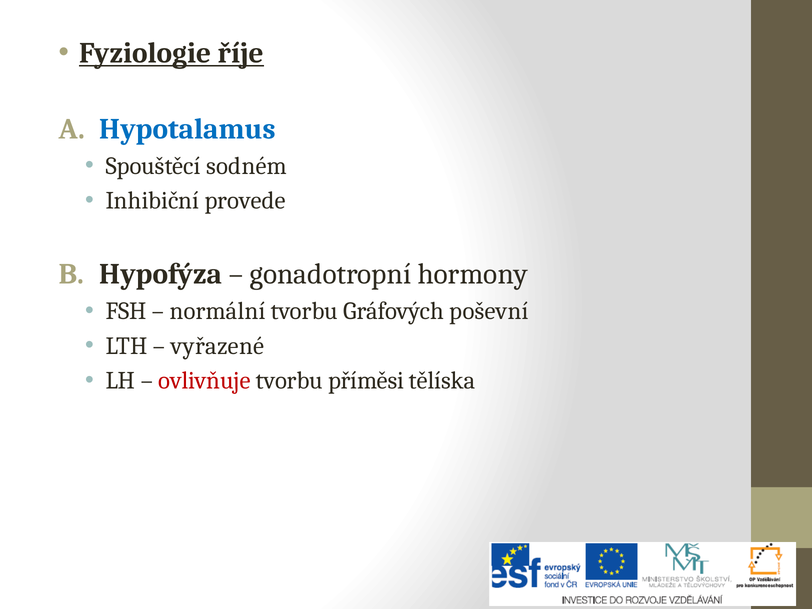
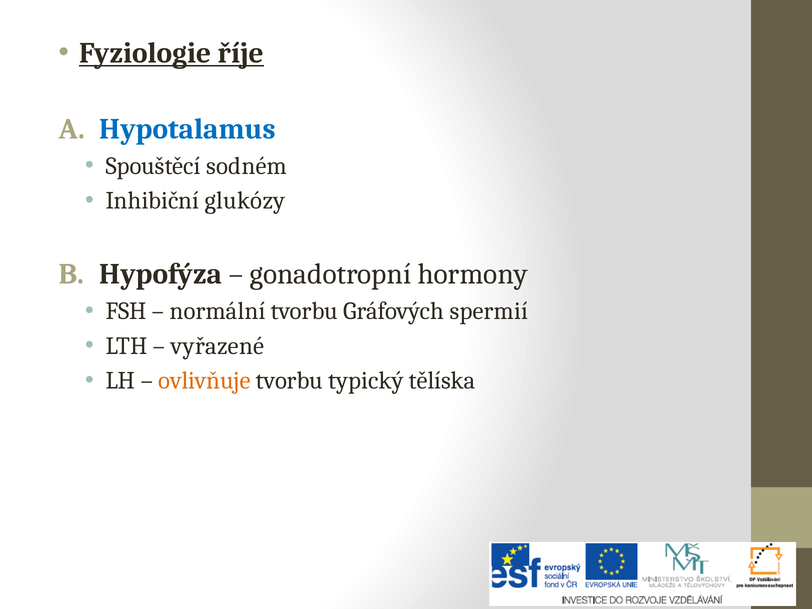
provede: provede -> glukózy (245, 201)
poševní: poševní -> spermií (489, 311)
ovlivňuje colour: red -> orange (204, 381)
příměsi: příměsi -> typický (366, 381)
